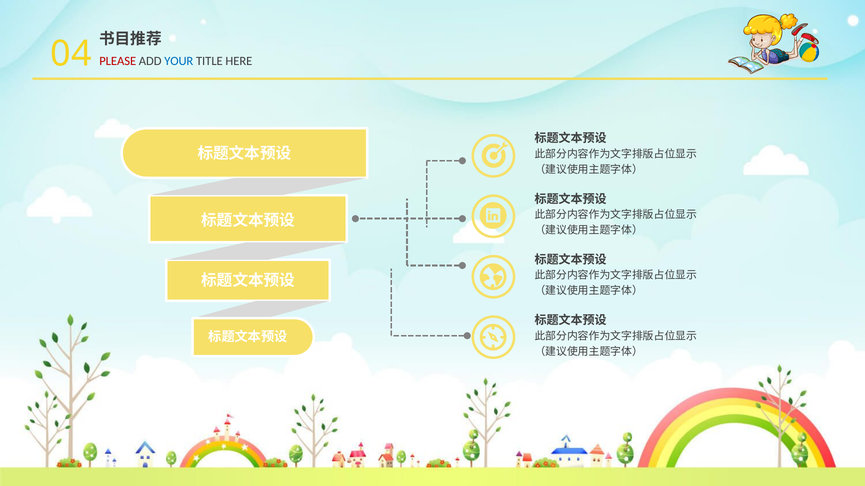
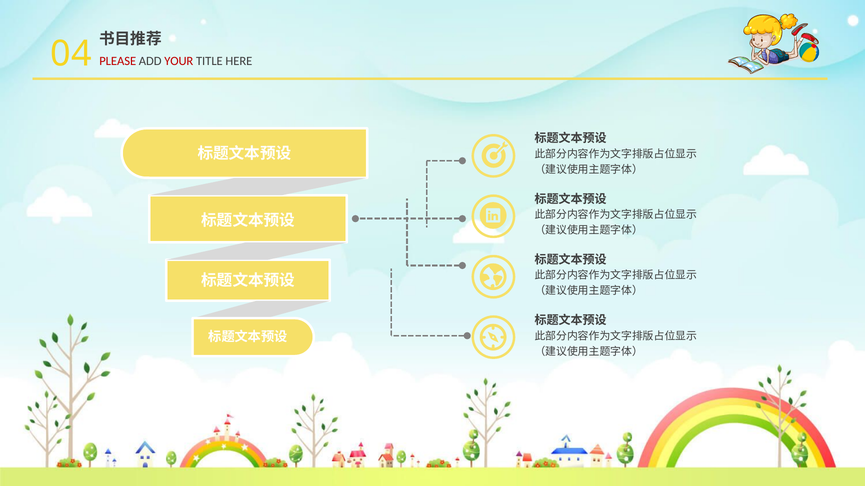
YOUR colour: blue -> red (179, 61)
